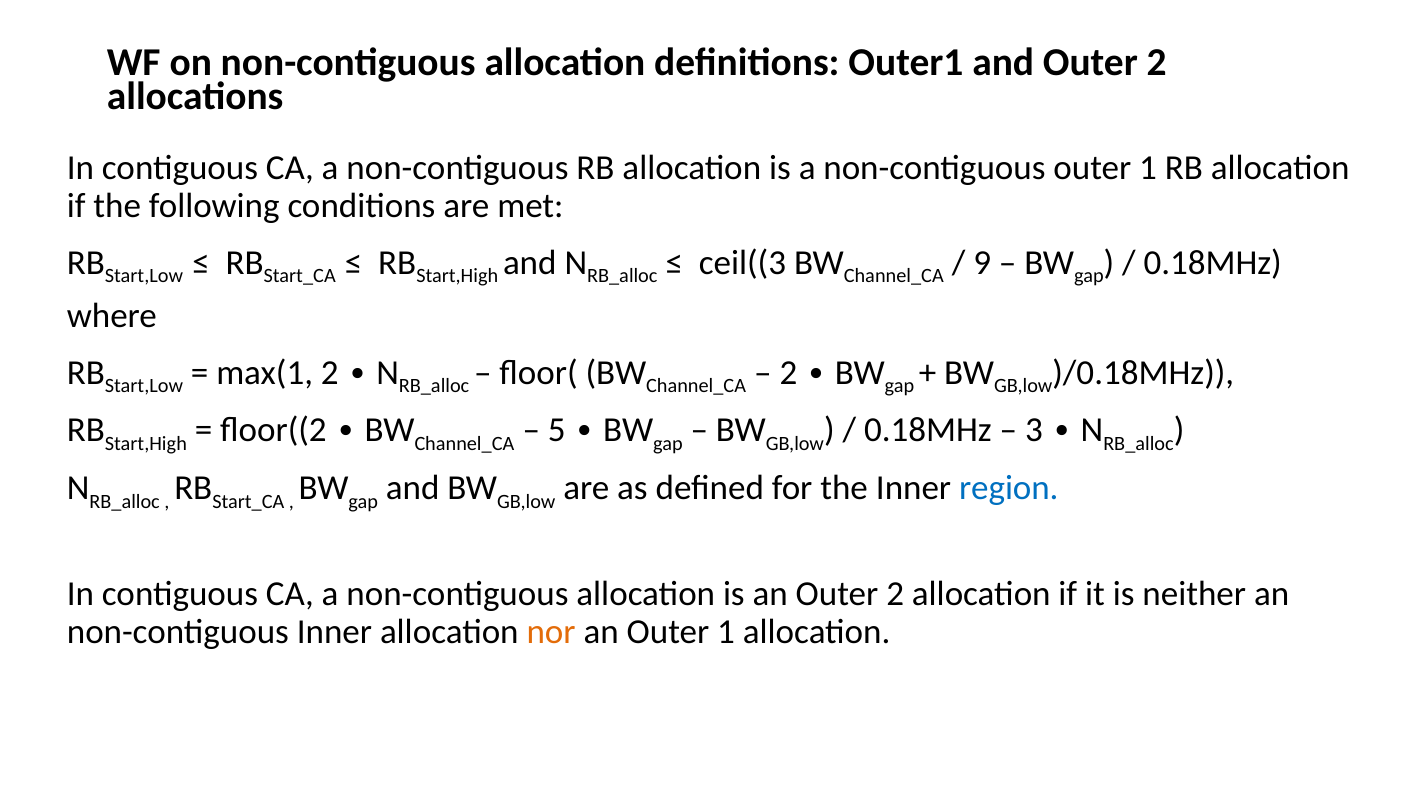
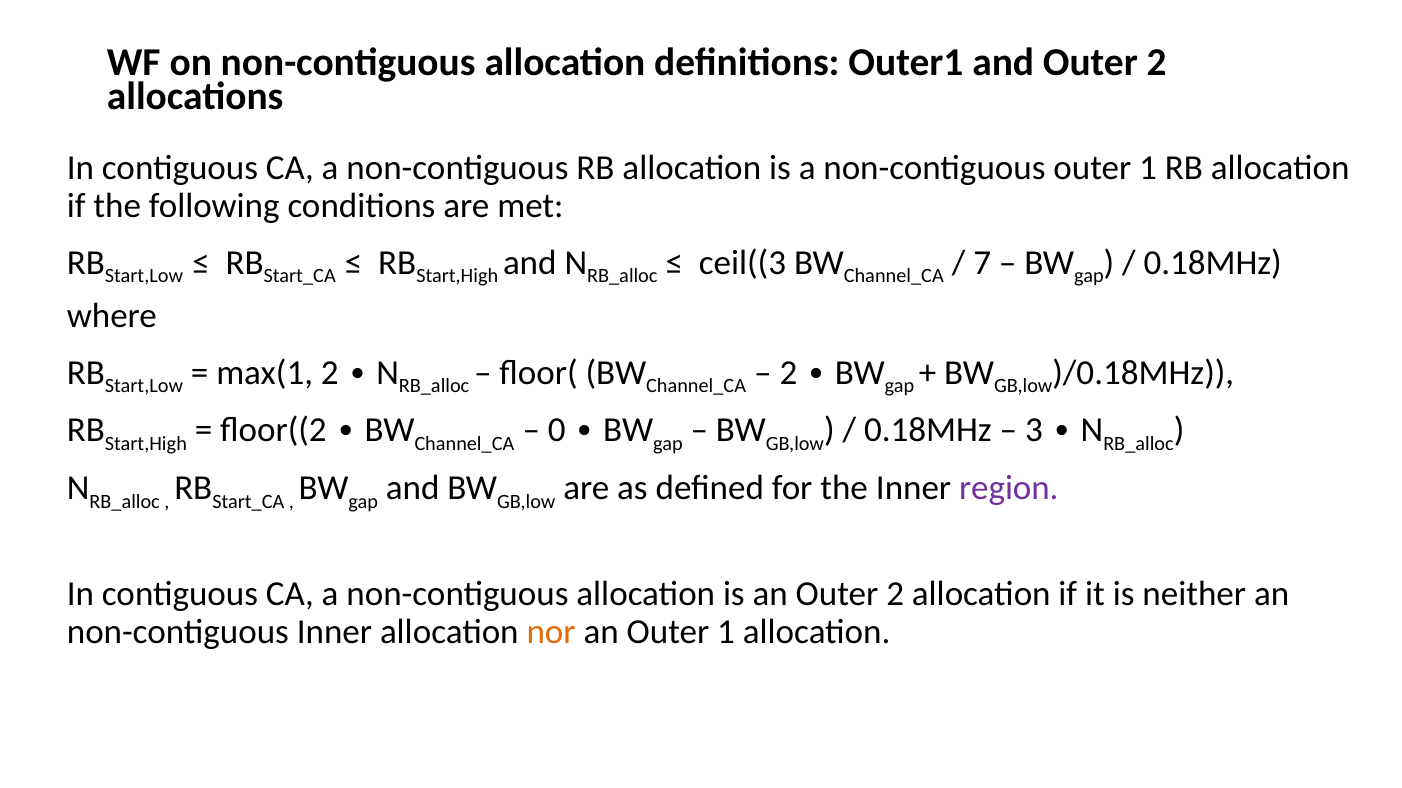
9: 9 -> 7 (982, 263)
5: 5 -> 0 (557, 431)
region colour: blue -> purple (1009, 488)
